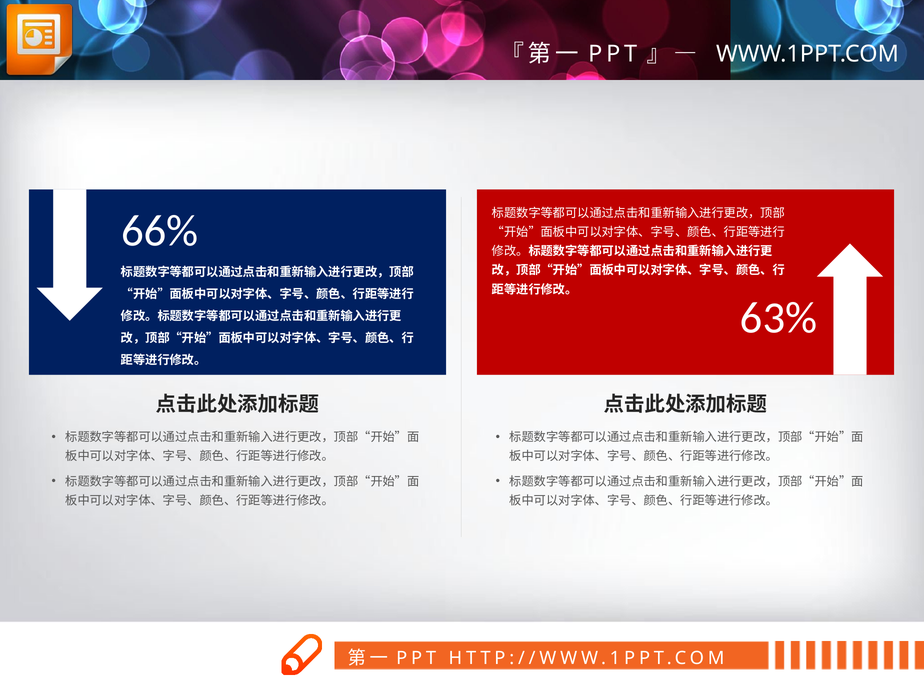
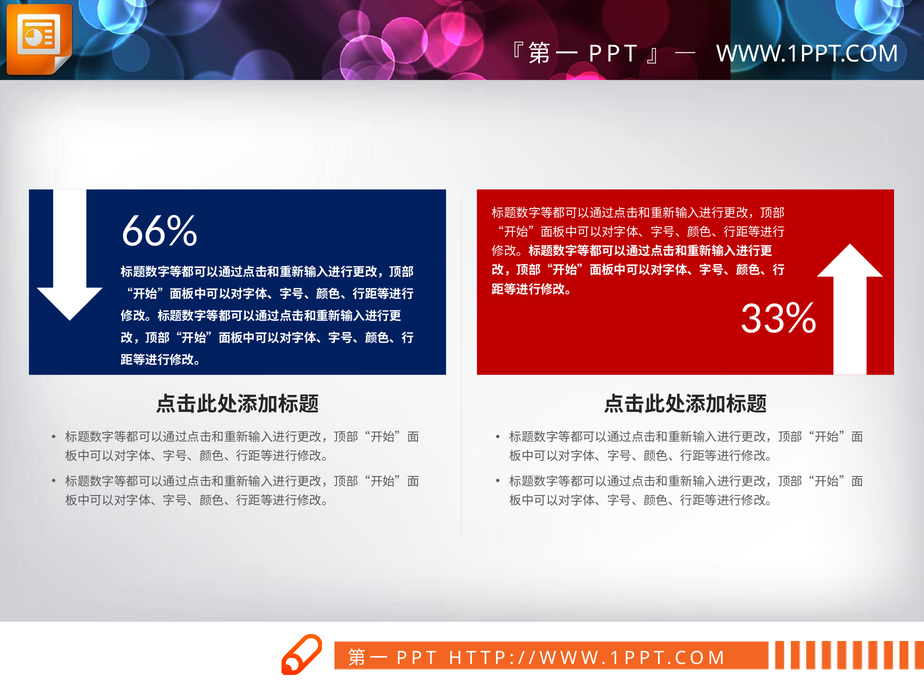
63%: 63% -> 33% (779, 318)
